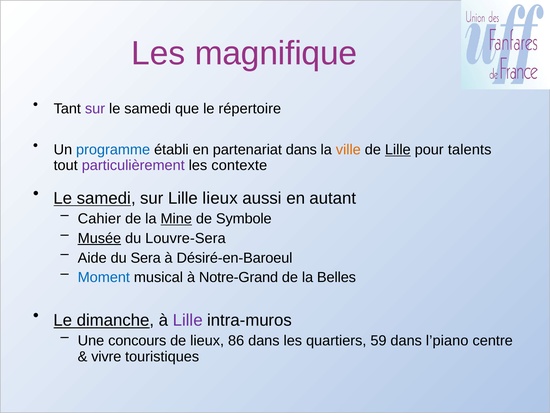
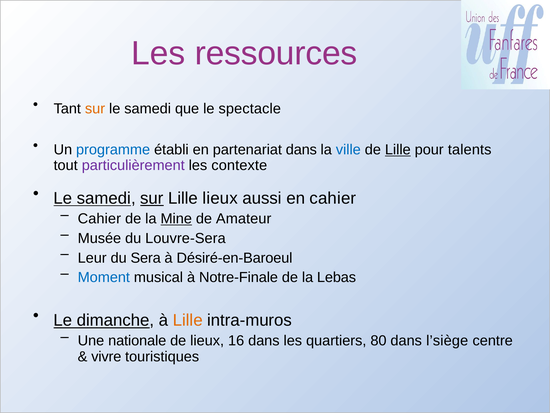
magnifique: magnifique -> ressources (276, 53)
sur colour: purple -> orange (95, 109)
répertoire: répertoire -> spectacle (250, 109)
ville colour: orange -> blue (348, 150)
sur underline: none -> present (152, 198)
en autant: autant -> cahier (333, 198)
Symbole: Symbole -> Amateur (244, 219)
Musée underline: present -> none (99, 238)
Aide: Aide -> Leur (92, 258)
Notre-Grand: Notre-Grand -> Notre-Finale (238, 277)
Belles: Belles -> Lebas (336, 277)
Lille colour: purple -> orange (188, 320)
concours: concours -> nationale (137, 340)
86: 86 -> 16 (236, 340)
59: 59 -> 80 (378, 340)
l’piano: l’piano -> l’siège (447, 340)
